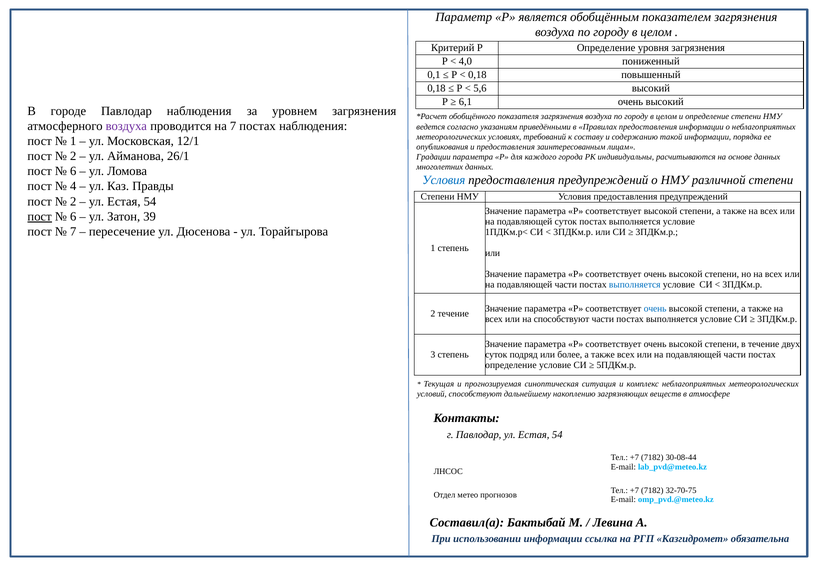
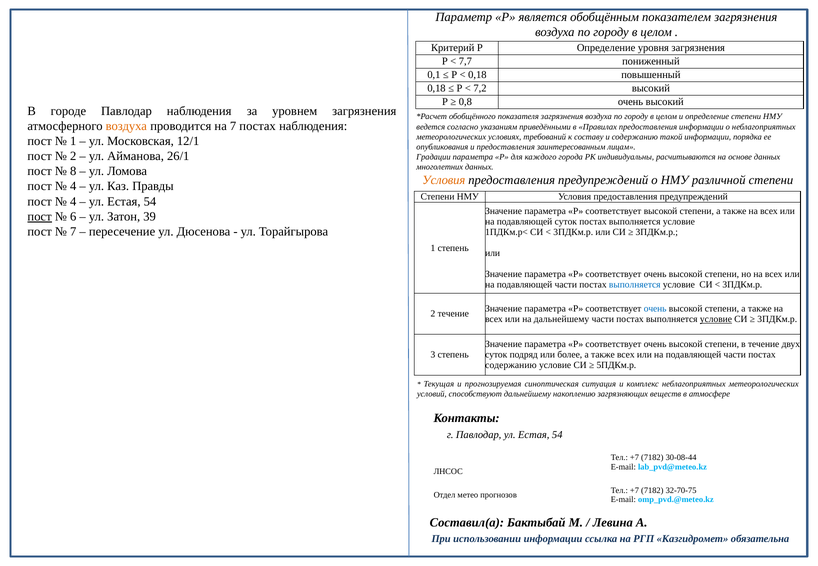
4,0: 4,0 -> 7,7 (465, 61)
5,6: 5,6 -> 7,2 (480, 88)
6,1: 6,1 -> 0,8 (465, 102)
воздуха colour: purple -> orange (126, 126)
6: 6 -> 8 (73, 171)
Условия colour: blue -> orange (444, 180)
2: 2 -> 4 (73, 202)
на способствуют: способствуют -> дальнейшему (562, 319)
условие underline: none -> present (716, 319)
определение: определение -> содержанию (511, 365)
